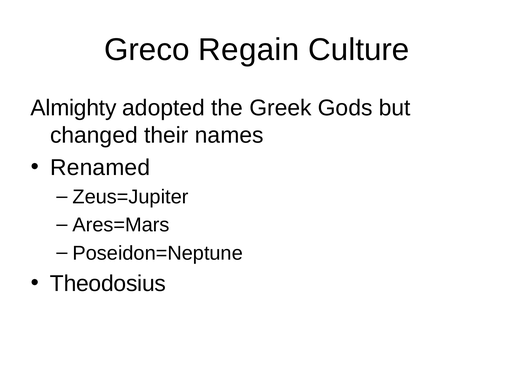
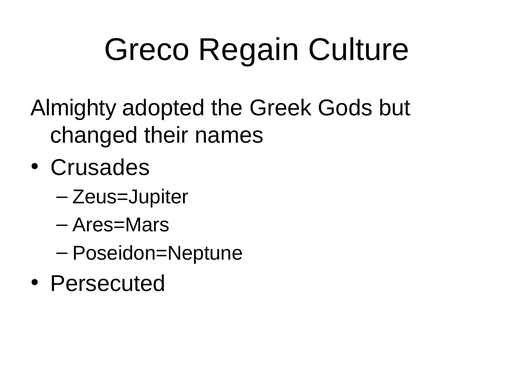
Renamed: Renamed -> Crusades (100, 167)
Theodosius: Theodosius -> Persecuted (108, 283)
